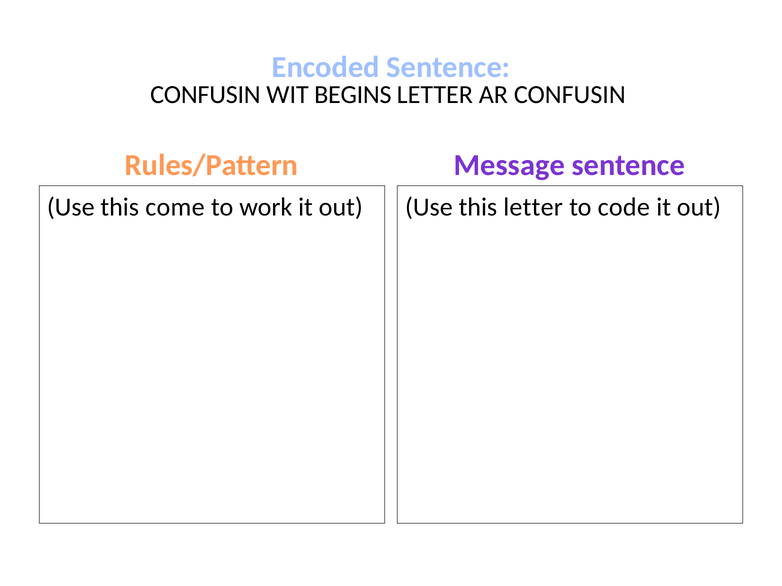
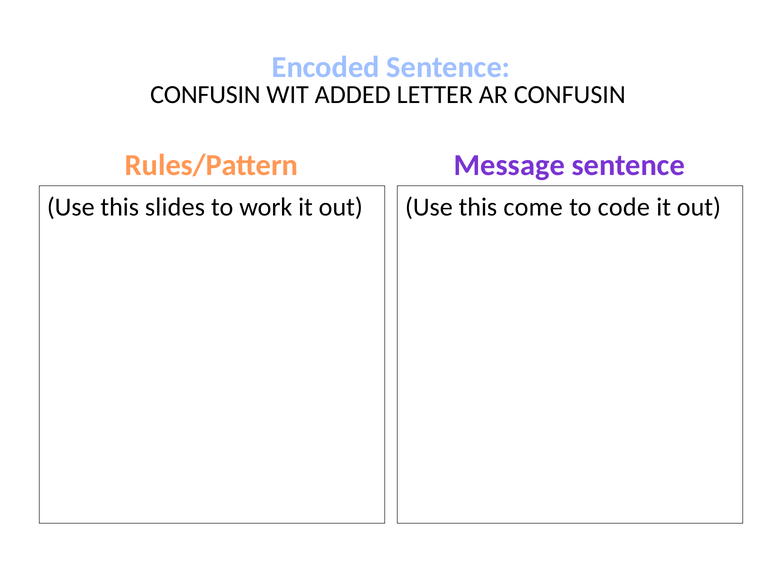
BEGINS: BEGINS -> ADDED (353, 95)
come: come -> slides (175, 207)
this letter: letter -> come (533, 207)
